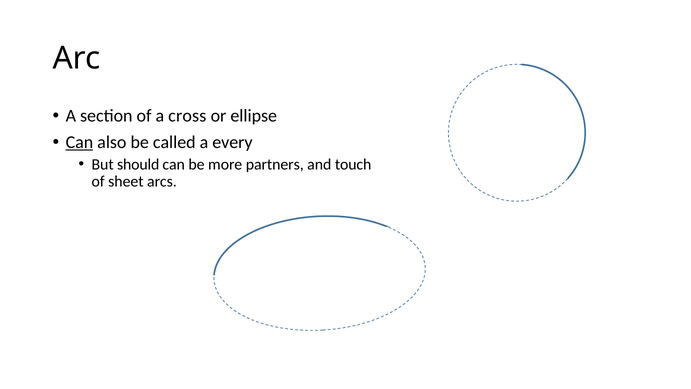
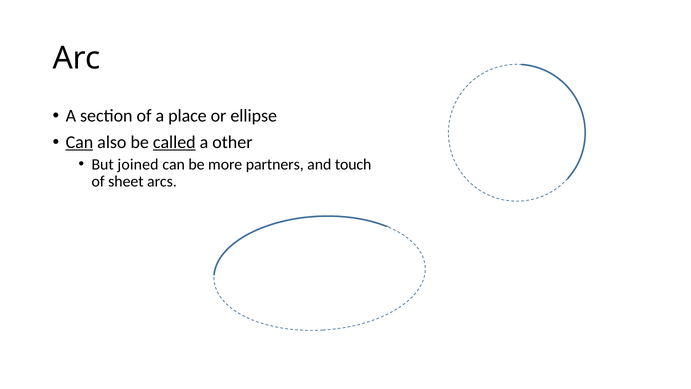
cross: cross -> place (187, 116)
called underline: none -> present (174, 142)
every: every -> other (232, 142)
should: should -> joined (138, 164)
